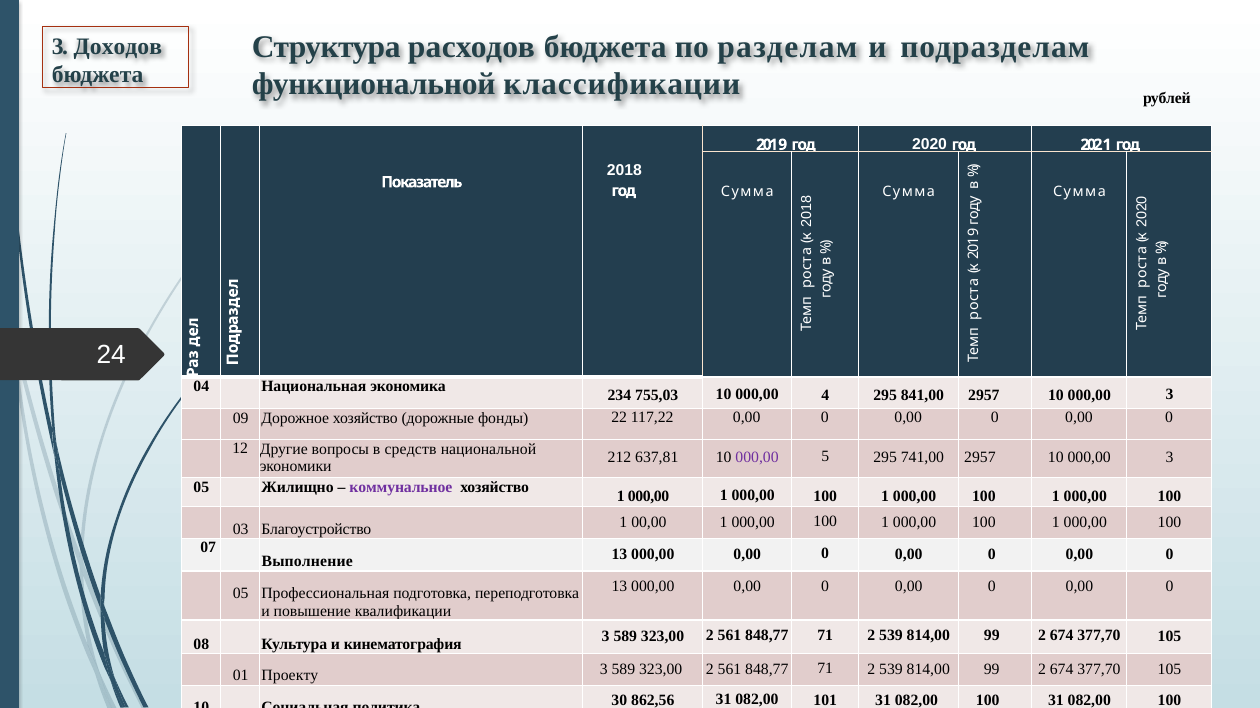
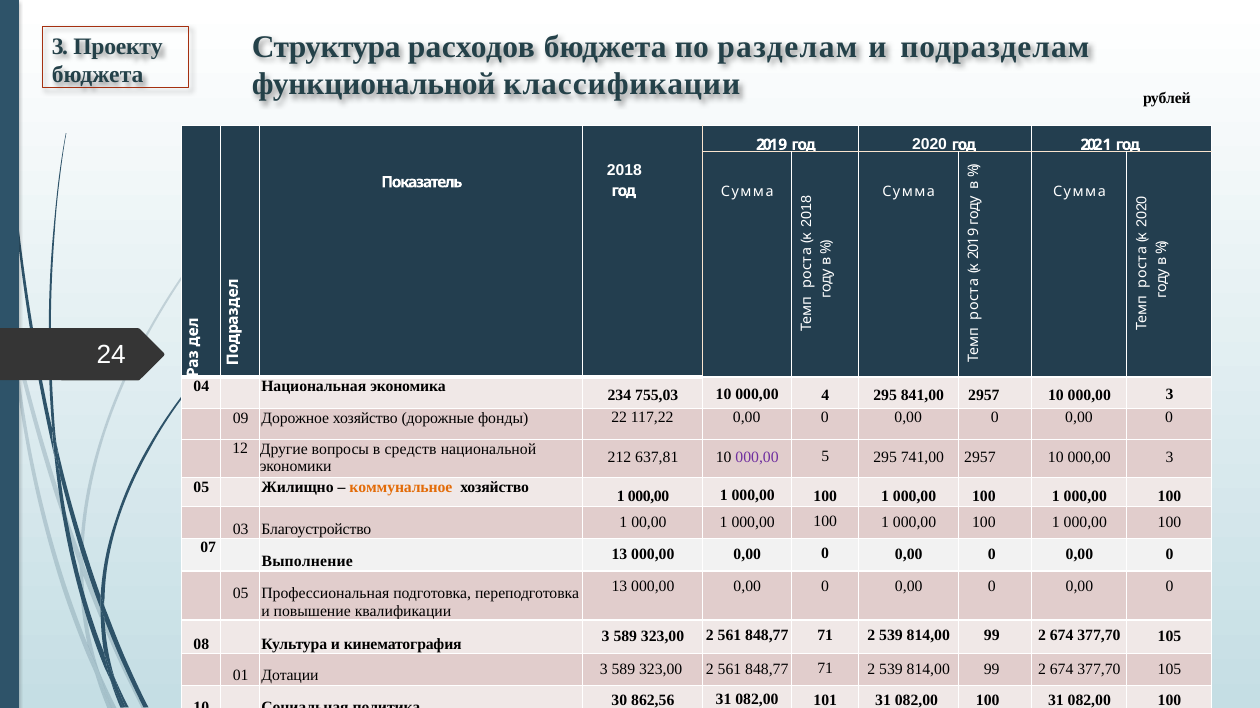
Доходов: Доходов -> Проекту (118, 47)
коммунальное colour: purple -> orange (401, 488)
Проекту: Проекту -> Дотации (290, 676)
